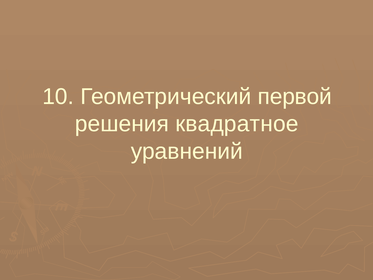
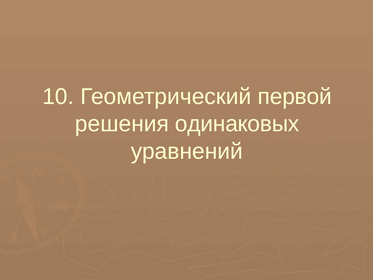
квадратное: квадратное -> одинаковых (237, 124)
